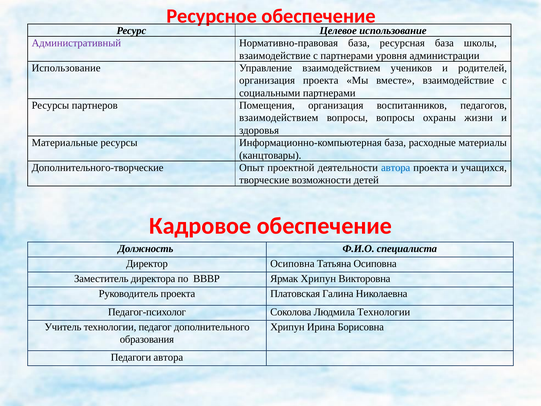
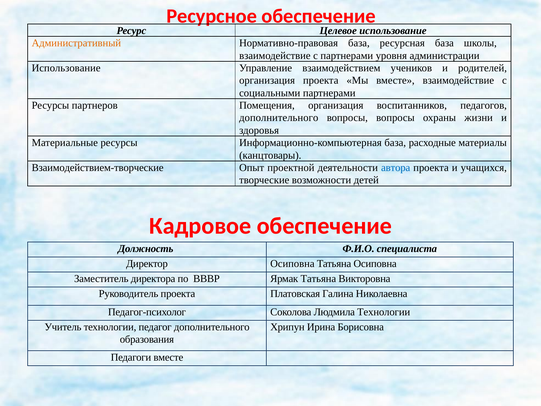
Административный colour: purple -> orange (76, 43)
взаимодействием: взаимодействием -> дополнительного (279, 118)
Дополнительного-творческие: Дополнительного-творческие -> Взаимодействием-творческие (98, 168)
Ярмак Хрипун: Хрипун -> Татьяна (318, 279)
Педагоги автора: автора -> вместе (168, 357)
